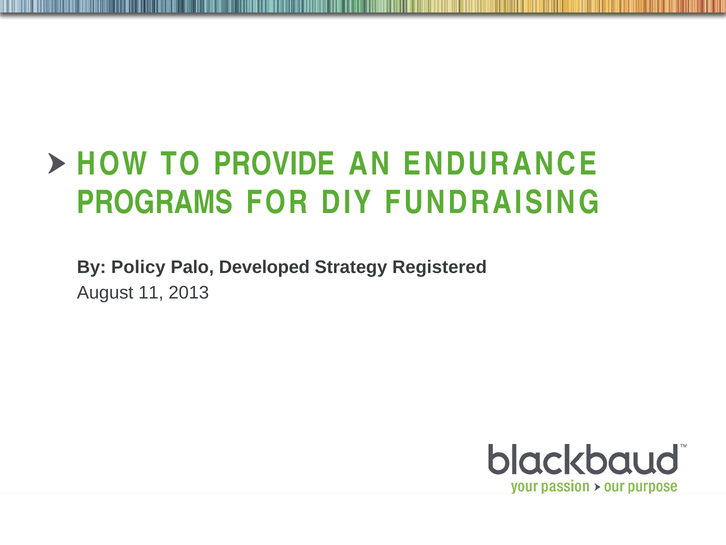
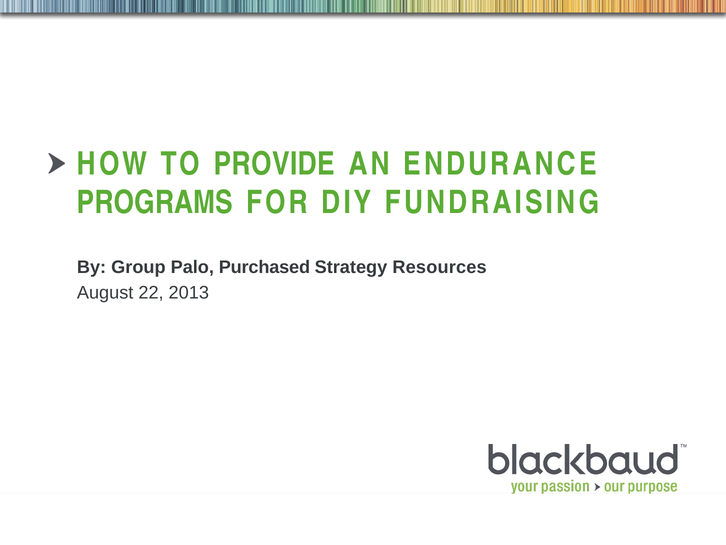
Policy: Policy -> Group (138, 267)
Developed: Developed -> Purchased (264, 267)
Registered: Registered -> Resources (440, 267)
11: 11 -> 22 (151, 293)
